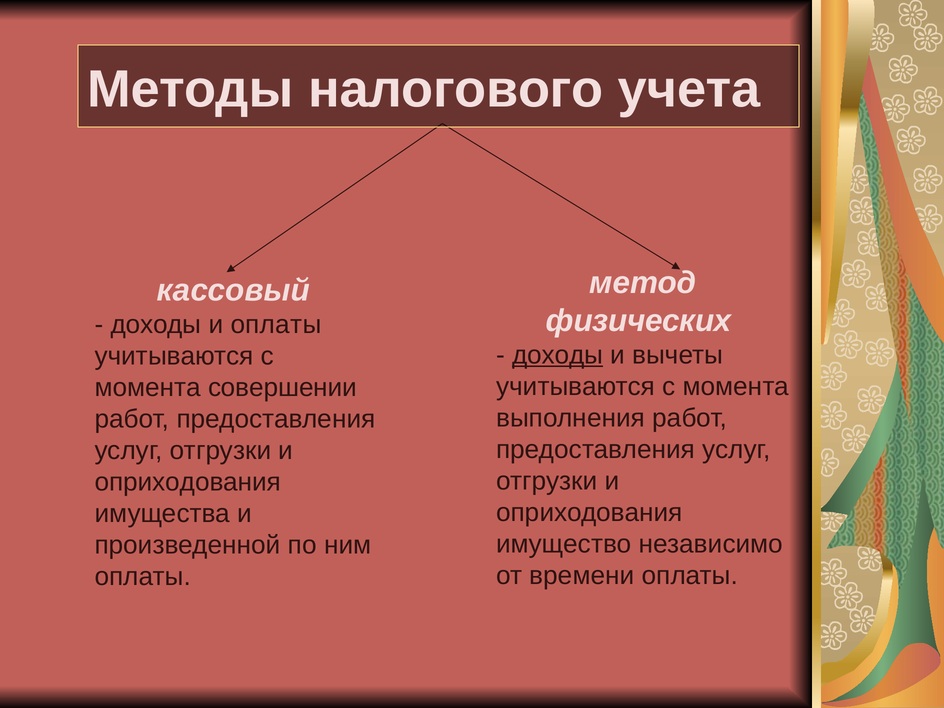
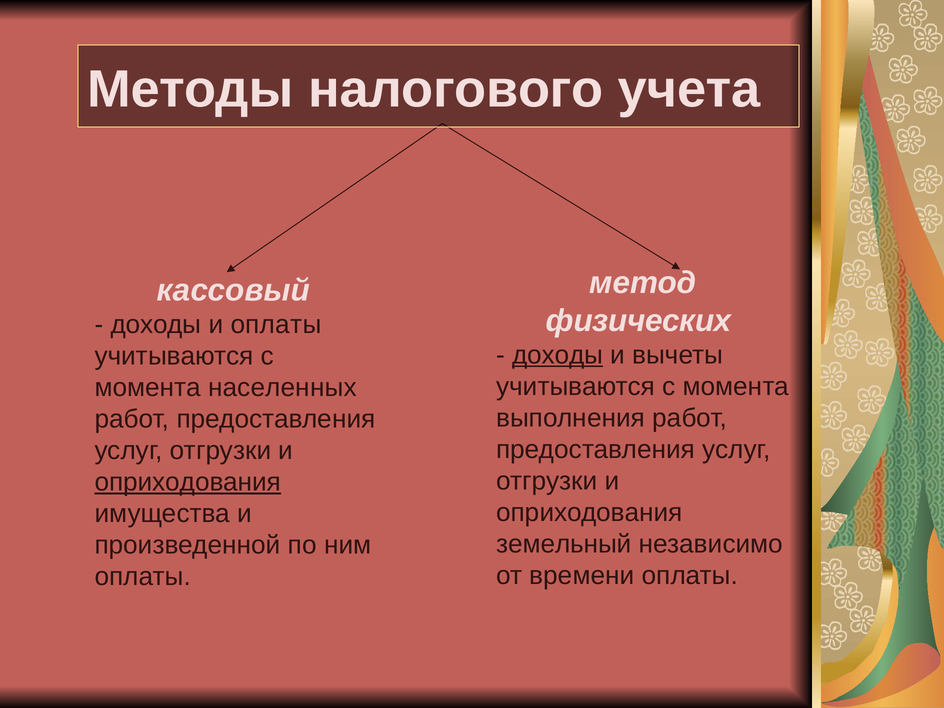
совершении: совершении -> населенных (282, 388)
оприходования underline: none -> present (188, 482)
имущество: имущество -> земельный (564, 544)
